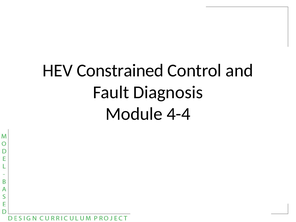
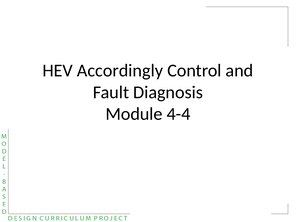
Constrained: Constrained -> Accordingly (120, 71)
